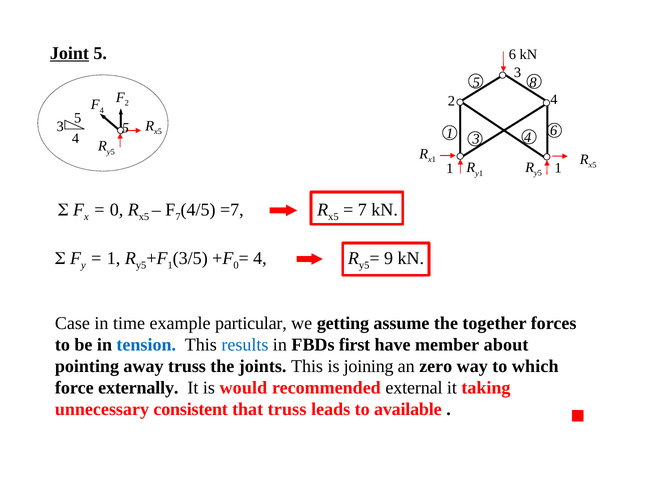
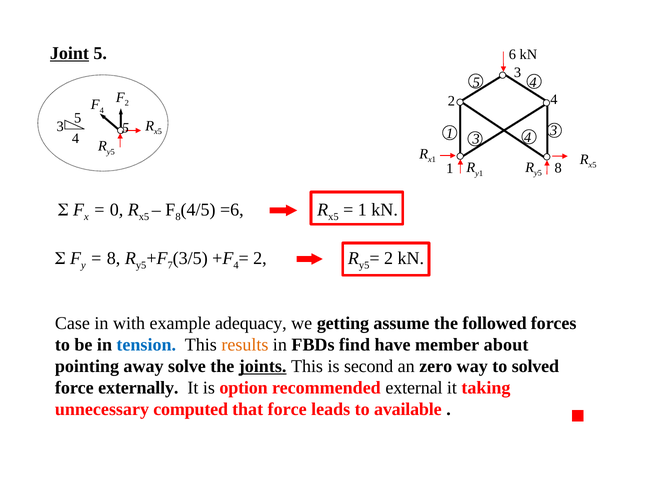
8: 8 -> 4 (533, 82)
1 6: 6 -> 3 (554, 130)
1 1: 1 -> 8 (558, 168)
7: 7 -> 8 (178, 217)
=7: =7 -> =6 (232, 210)
7: 7 -> 1 (362, 210)
1: 1 -> 8 (114, 258)
1: 1 -> 7 (170, 265)
0: 0 -> 4 (236, 265)
4: 4 -> 2 (260, 258)
9: 9 -> 2 (389, 258)
time: time -> with (129, 323)
particular: particular -> adequacy (251, 323)
together: together -> followed (495, 323)
results colour: blue -> orange (245, 345)
first: first -> find (355, 345)
away truss: truss -> solve (187, 366)
joints underline: none -> present (263, 366)
joining: joining -> second (369, 366)
which: which -> solved (535, 366)
would: would -> option (244, 388)
consistent: consistent -> computed (191, 409)
that truss: truss -> force (287, 409)
